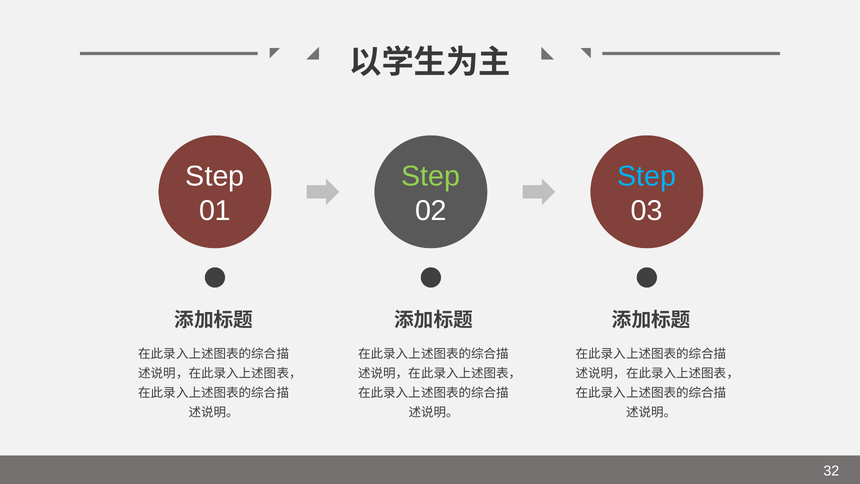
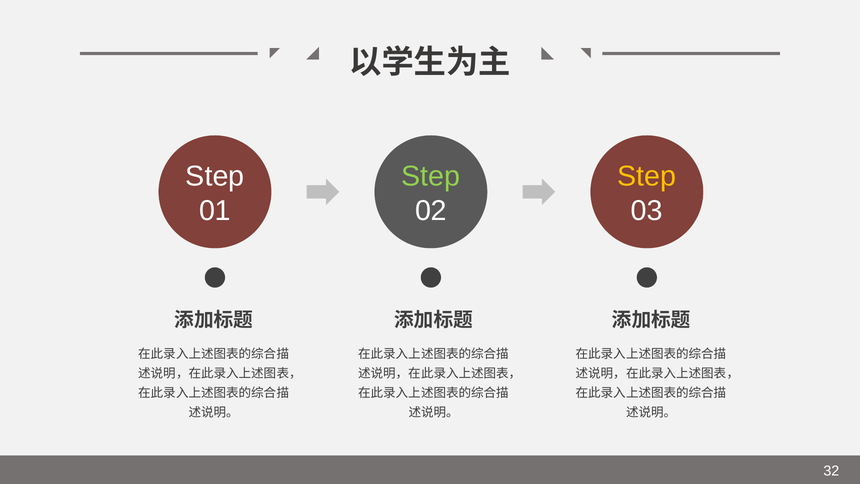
Step colour: light blue -> yellow (647, 176)
